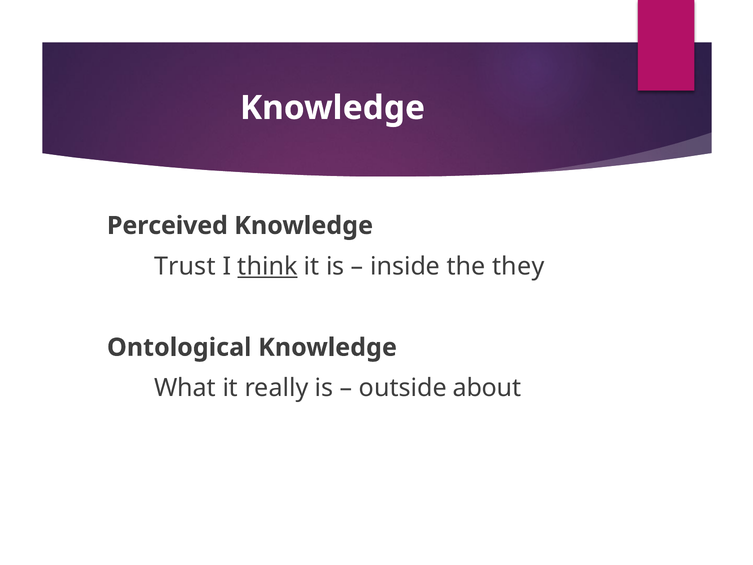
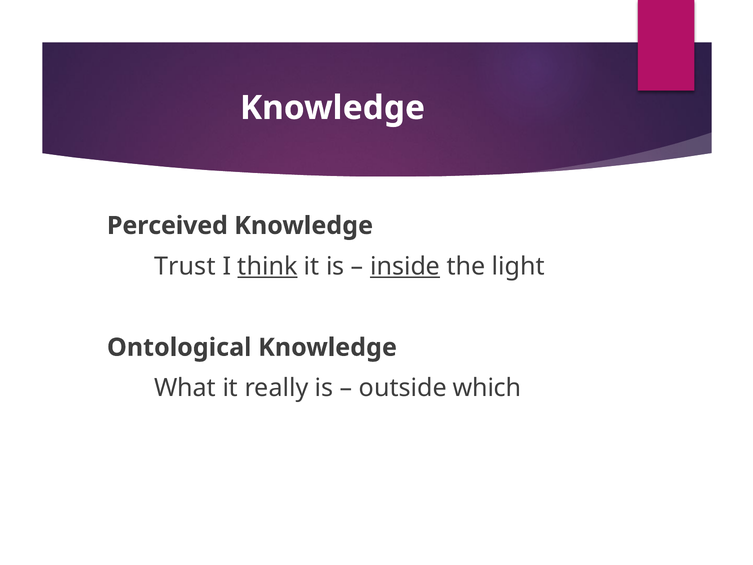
inside underline: none -> present (405, 266)
they: they -> light (518, 266)
about: about -> which (487, 388)
